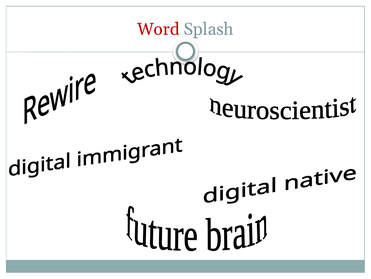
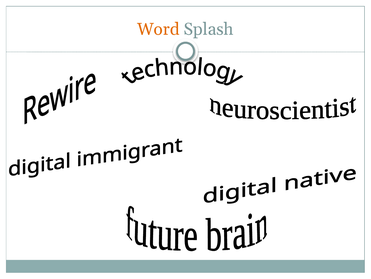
Word colour: red -> orange (158, 29)
